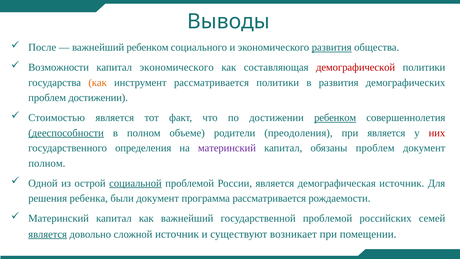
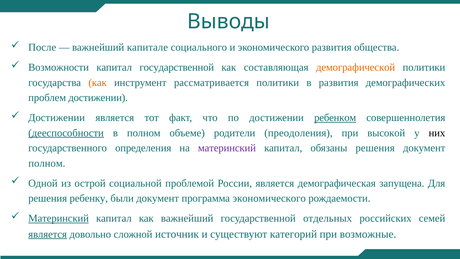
важнейший ребенком: ребенком -> капитале (147, 47)
развития underline: present -> none (332, 47)
капитал экономического: экономического -> государственной (177, 67)
демографической colour: red -> orange (356, 67)
Стоимостью: Стоимостью -> Достижении (57, 118)
при является: является -> высокой (386, 133)
них colour: red -> black (437, 133)
обязаны проблем: проблем -> решения (375, 148)
социальной underline: present -> none (135, 183)
демографическая источник: источник -> запущена (402, 183)
ребенка: ребенка -> ребенку (89, 198)
программа рассматривается: рассматривается -> экономического (269, 198)
Материнский underline: none -> present (59, 218)
государственной проблемой: проблемой -> отдельных (328, 218)
возникает: возникает -> категорий (293, 234)
помещении: помещении -> возможные (368, 234)
